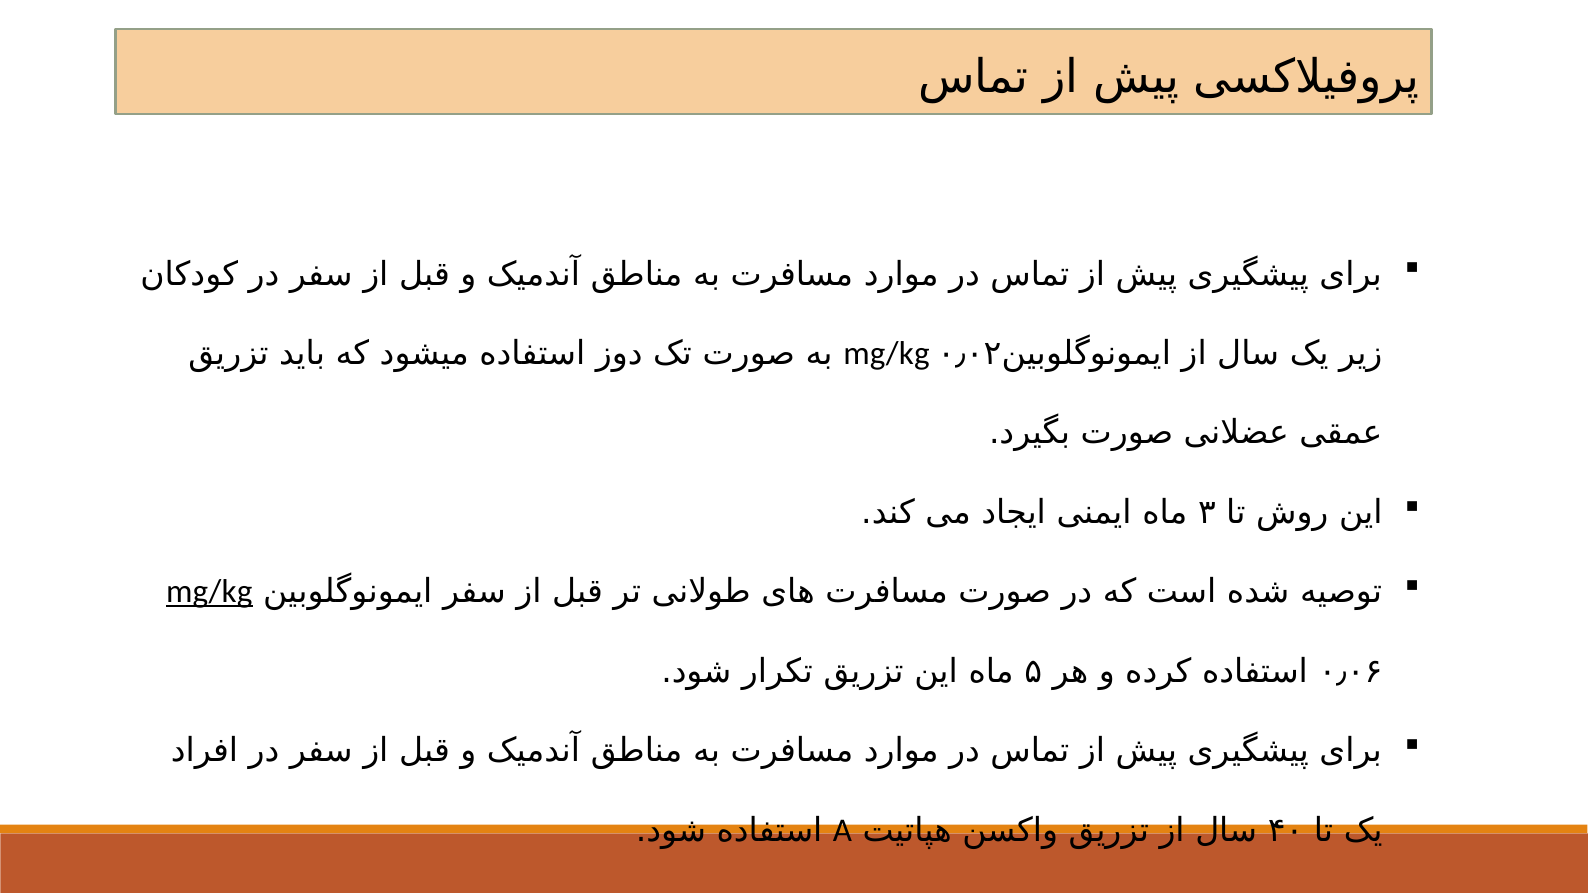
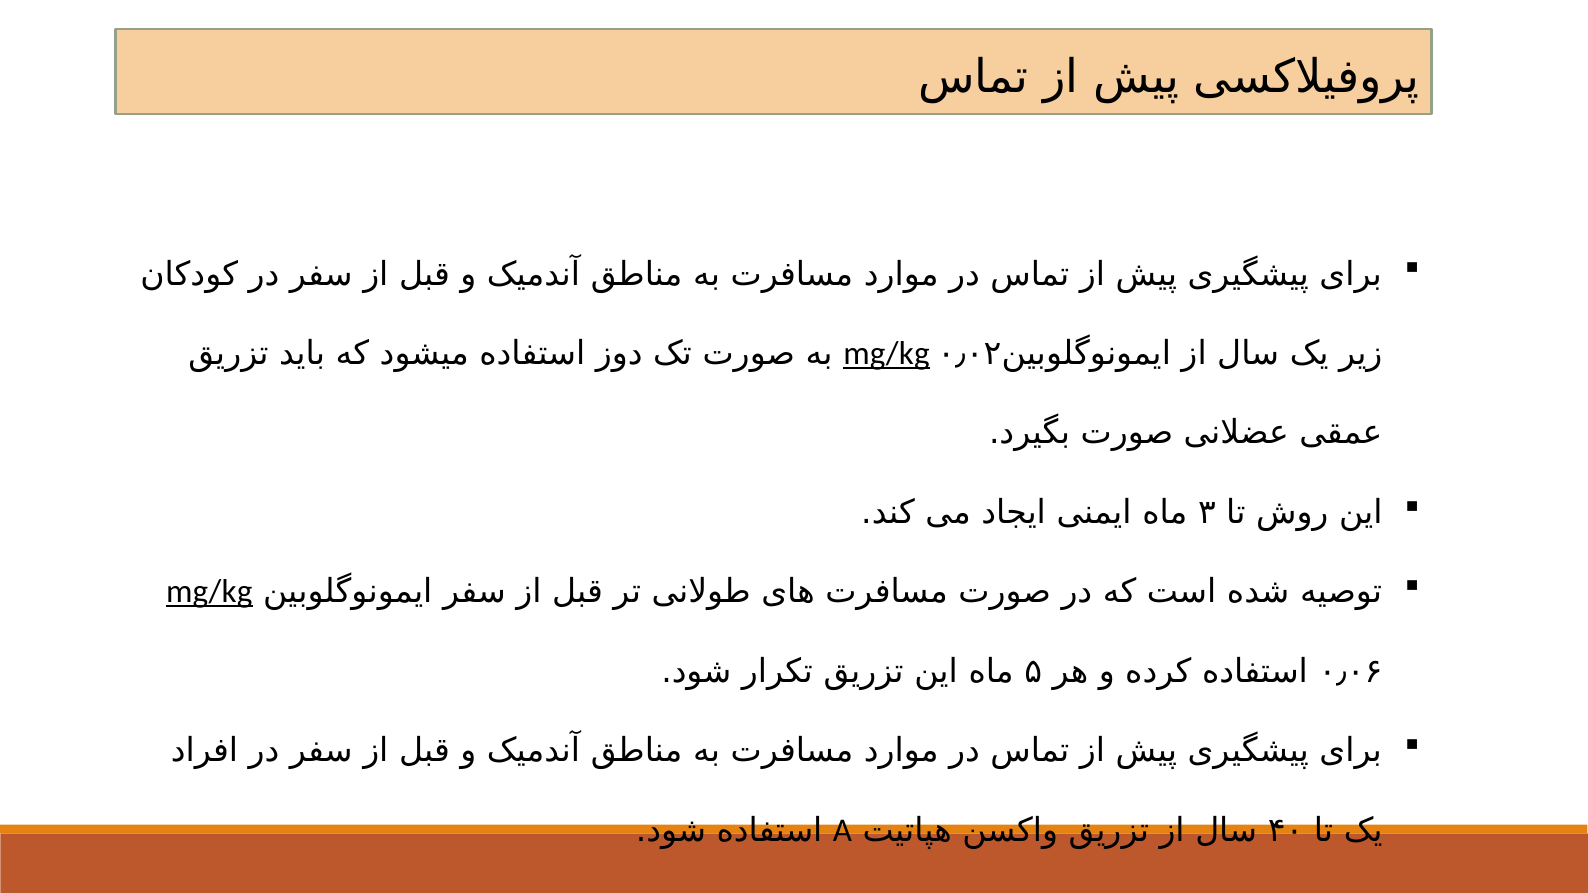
mg/kg underline: none -> present (886, 354)
